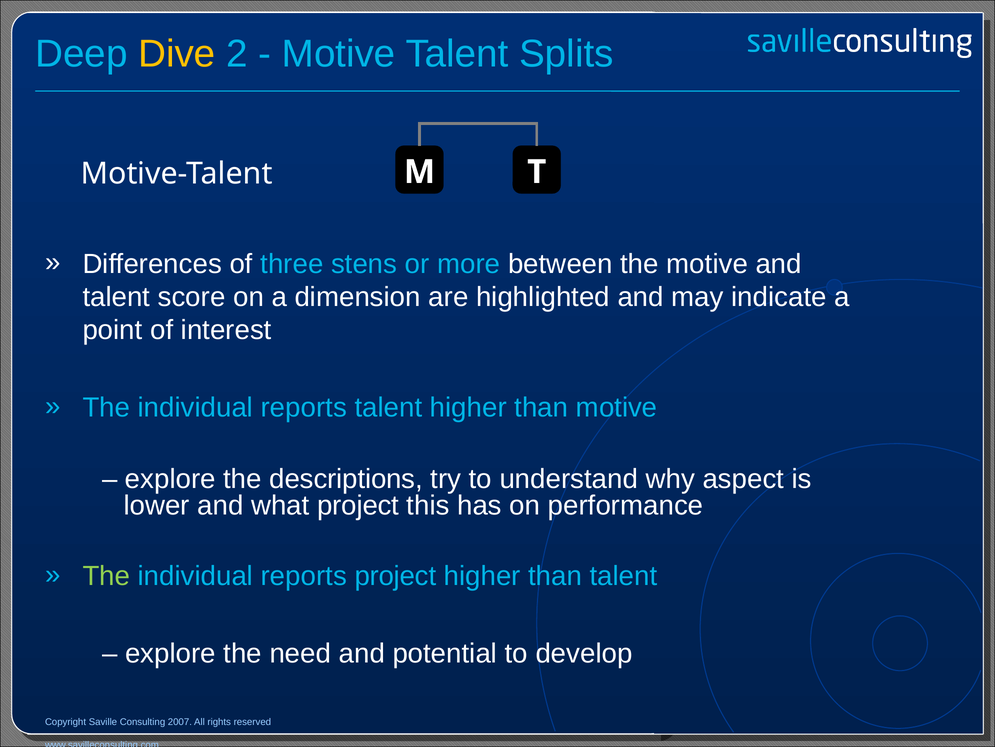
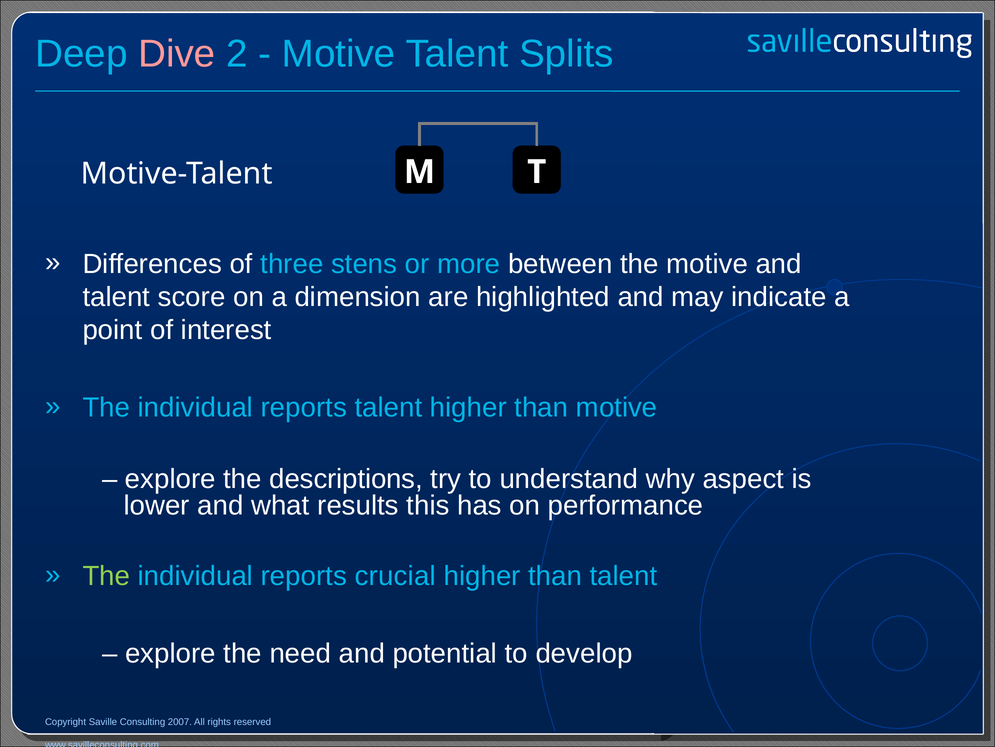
Dive colour: yellow -> pink (177, 54)
what project: project -> results (358, 505)
reports project: project -> crucial (395, 575)
